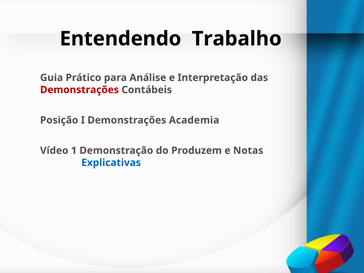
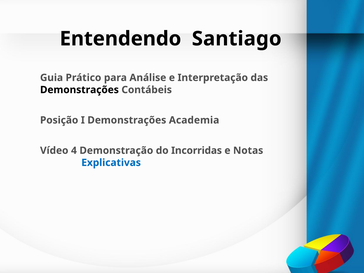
Trabalho: Trabalho -> Santiago (237, 39)
Demonstrações colour: red -> black (79, 90)
1: 1 -> 4 (74, 151)
Produzem: Produzem -> Incorridas (197, 151)
